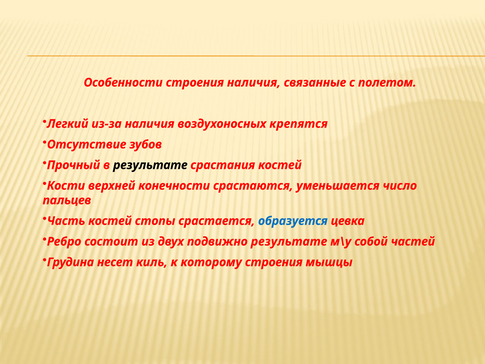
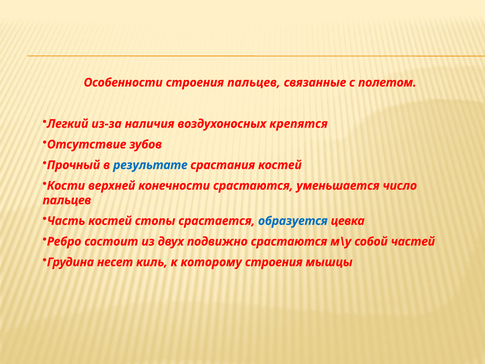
строения наличия: наличия -> пальцев (254, 82)
результате colour: black -> blue (150, 165)
подвижно результате: результате -> срастаются (289, 241)
